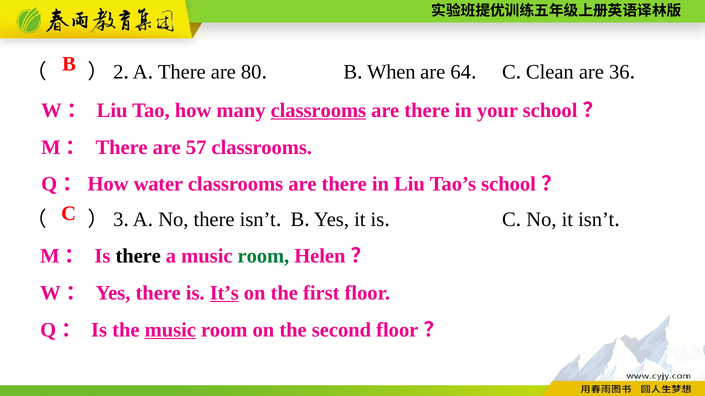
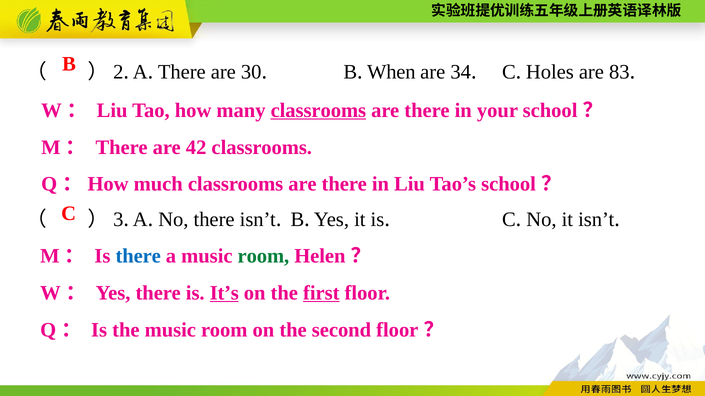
80: 80 -> 30 (251, 72)
64: 64 -> 34 (461, 72)
Clean: Clean -> Holes (550, 72)
36: 36 -> 83 (619, 72)
57: 57 -> 42 (196, 147)
water: water -> much (158, 185)
there colour: black -> blue (138, 256)
first underline: none -> present (321, 293)
music underline: present -> none (170, 330)
